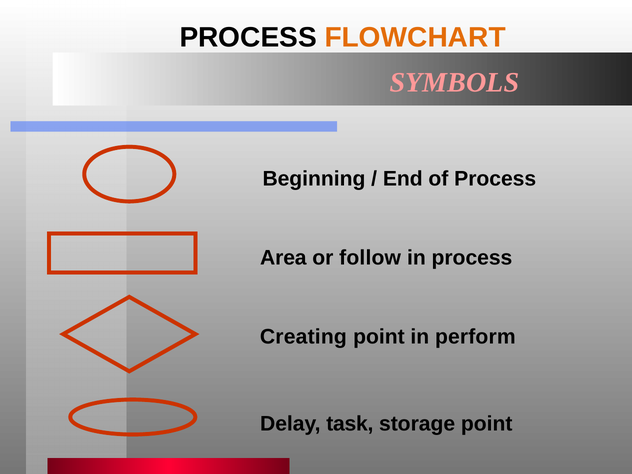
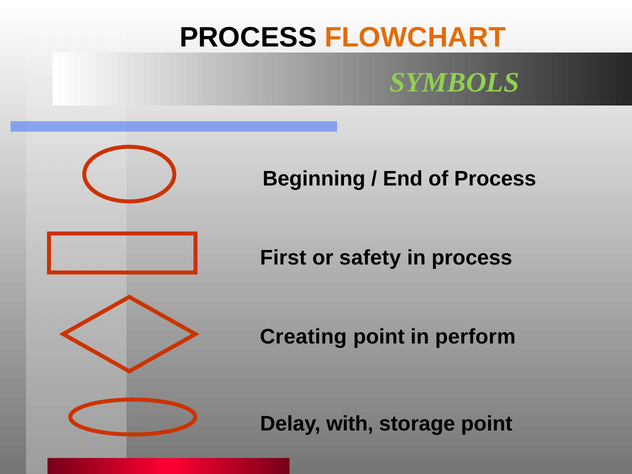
SYMBOLS colour: pink -> light green (454, 83)
Area: Area -> First (283, 258)
follow: follow -> safety (370, 258)
task: task -> with (350, 424)
